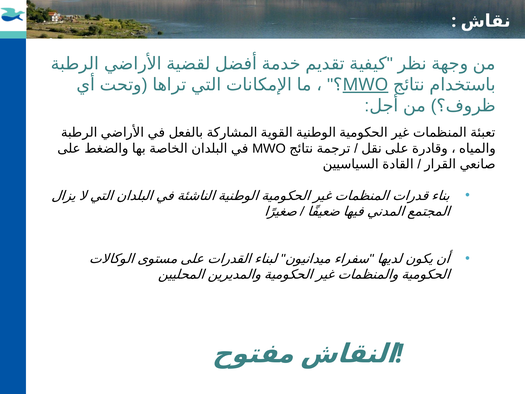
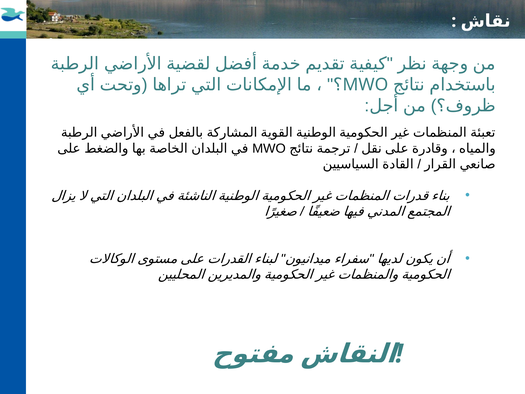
MWO underline: present -> none (365, 85)
